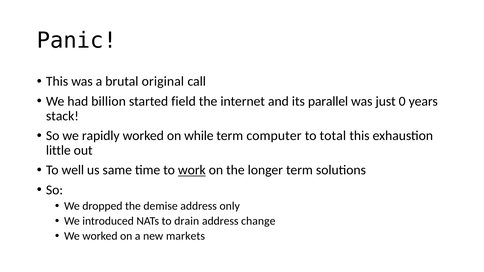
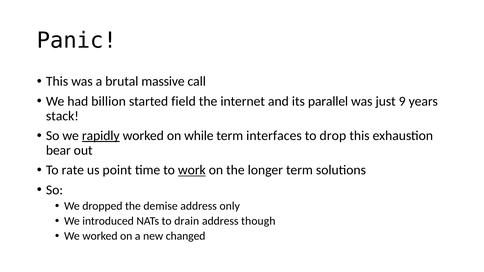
original: original -> massive (163, 82)
0: 0 -> 9 (402, 101)
rapidly underline: none -> present (101, 136)
computer: computer -> interfaces (274, 136)
total: total -> drop (333, 136)
little: little -> bear (58, 151)
well: well -> rate (73, 170)
same: same -> point (117, 170)
change: change -> though (258, 221)
markets: markets -> changed (186, 236)
